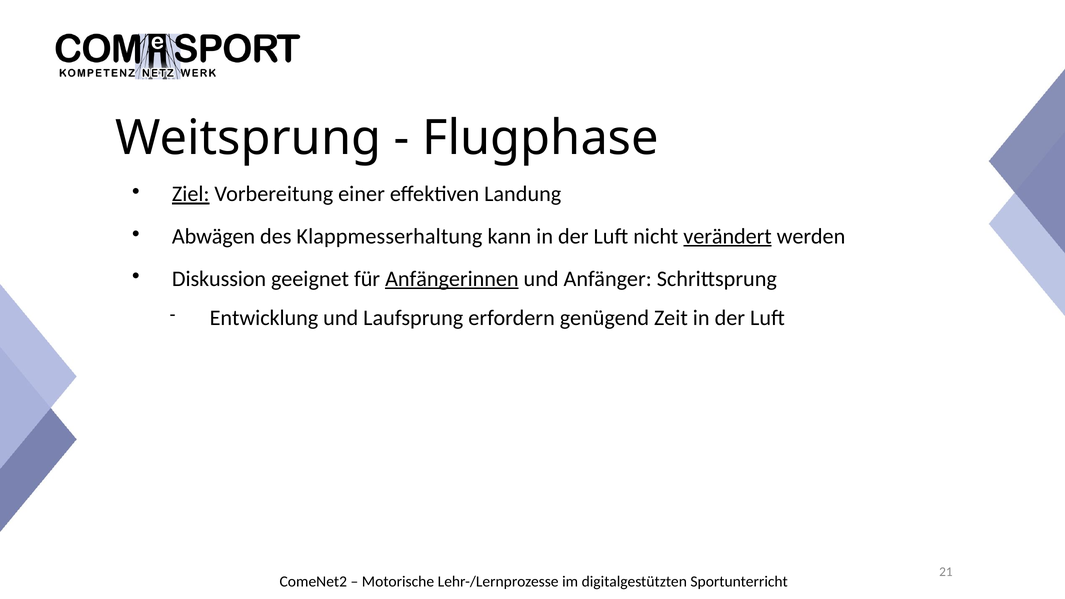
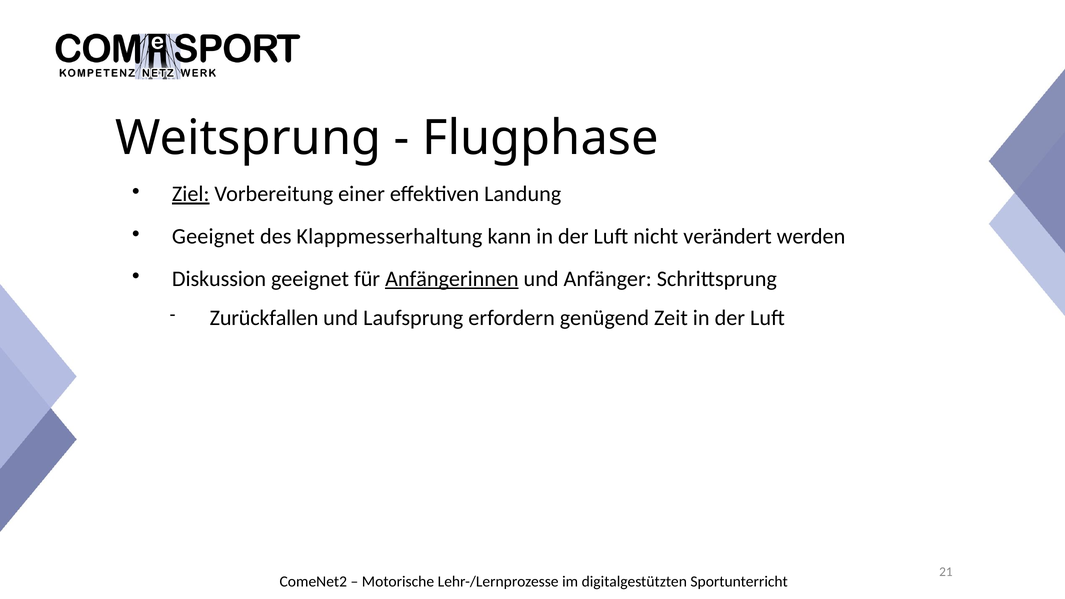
Abwägen: Abwägen -> Geeignet (213, 236)
verändert underline: present -> none (728, 236)
Entwicklung: Entwicklung -> Zurückfallen (264, 318)
